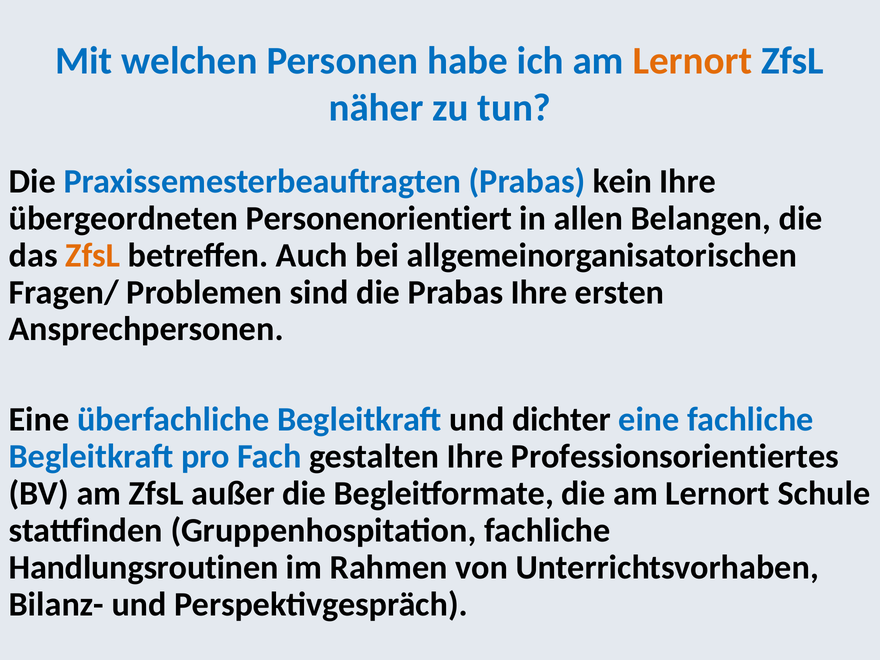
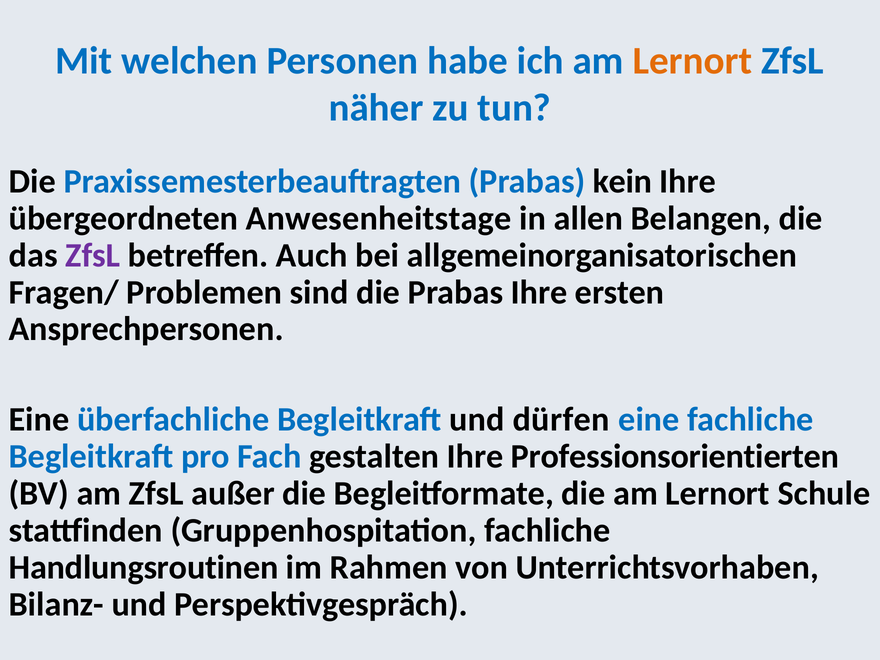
Personenorientiert: Personenorientiert -> Anwesenheitstage (379, 218)
ZfsL colour: orange -> purple (93, 255)
dichter: dichter -> dürfen (561, 420)
Professionsorientiertes: Professionsorientiertes -> Professionsorientierten (675, 457)
